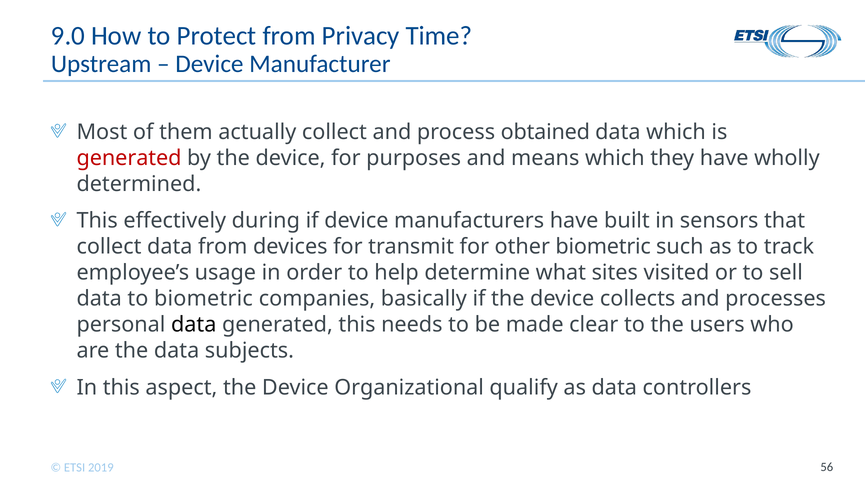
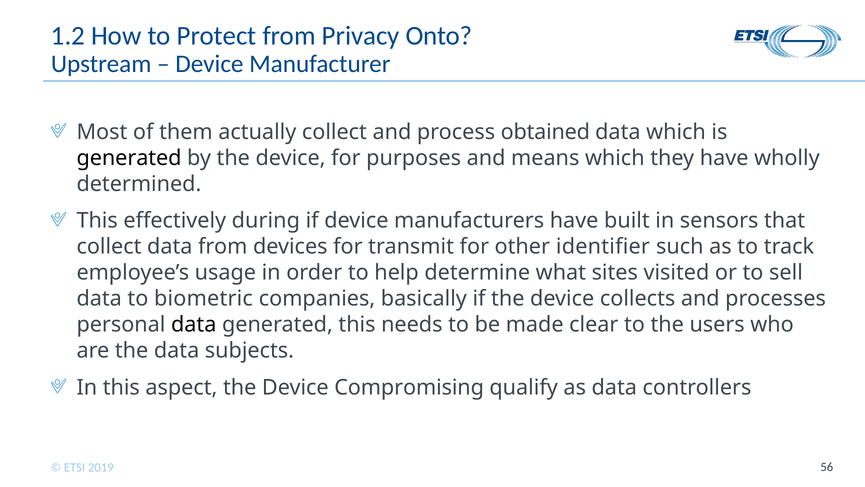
9.0: 9.0 -> 1.2 (68, 36)
Time: Time -> Onto (439, 36)
generated colour: red -> black (129, 158)
other biometric: biometric -> identifier (603, 247)
Organizational: Organizational -> Compromising (409, 387)
